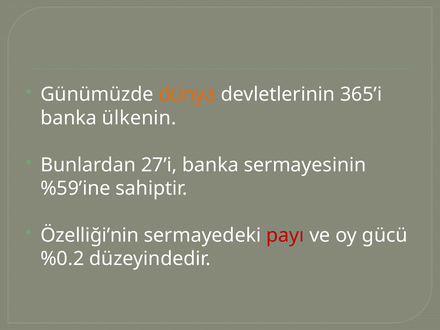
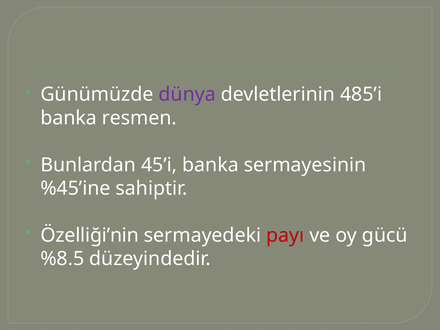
dünya colour: orange -> purple (187, 94)
365’i: 365’i -> 485’i (361, 94)
ülkenin: ülkenin -> resmen (139, 118)
27’i: 27’i -> 45’i (159, 165)
%59’ine: %59’ine -> %45’ine (75, 188)
%0.2: %0.2 -> %8.5 (62, 259)
